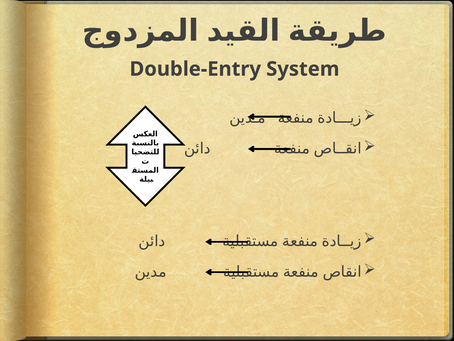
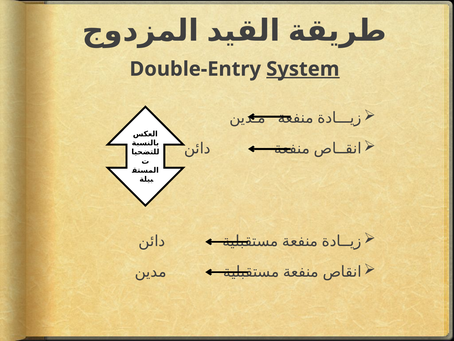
System underline: none -> present (303, 69)
